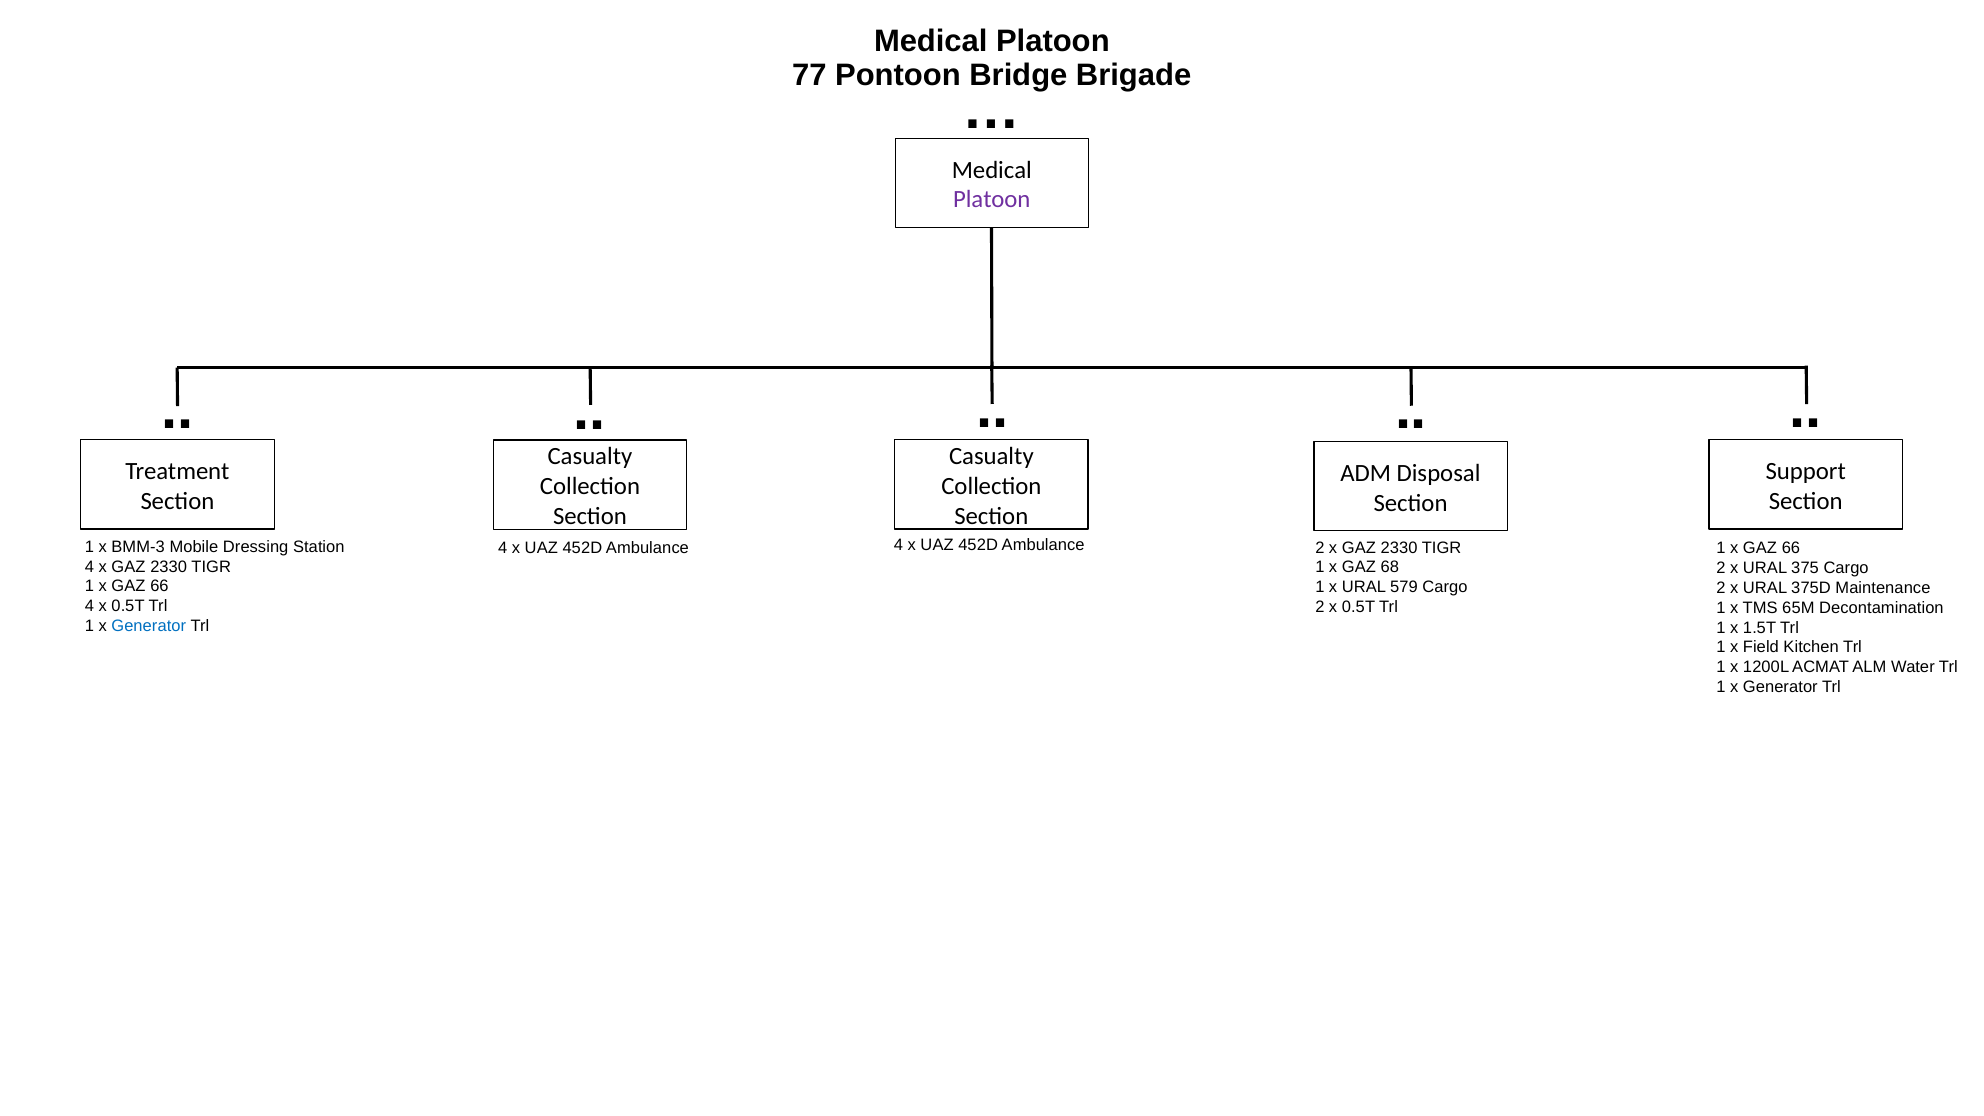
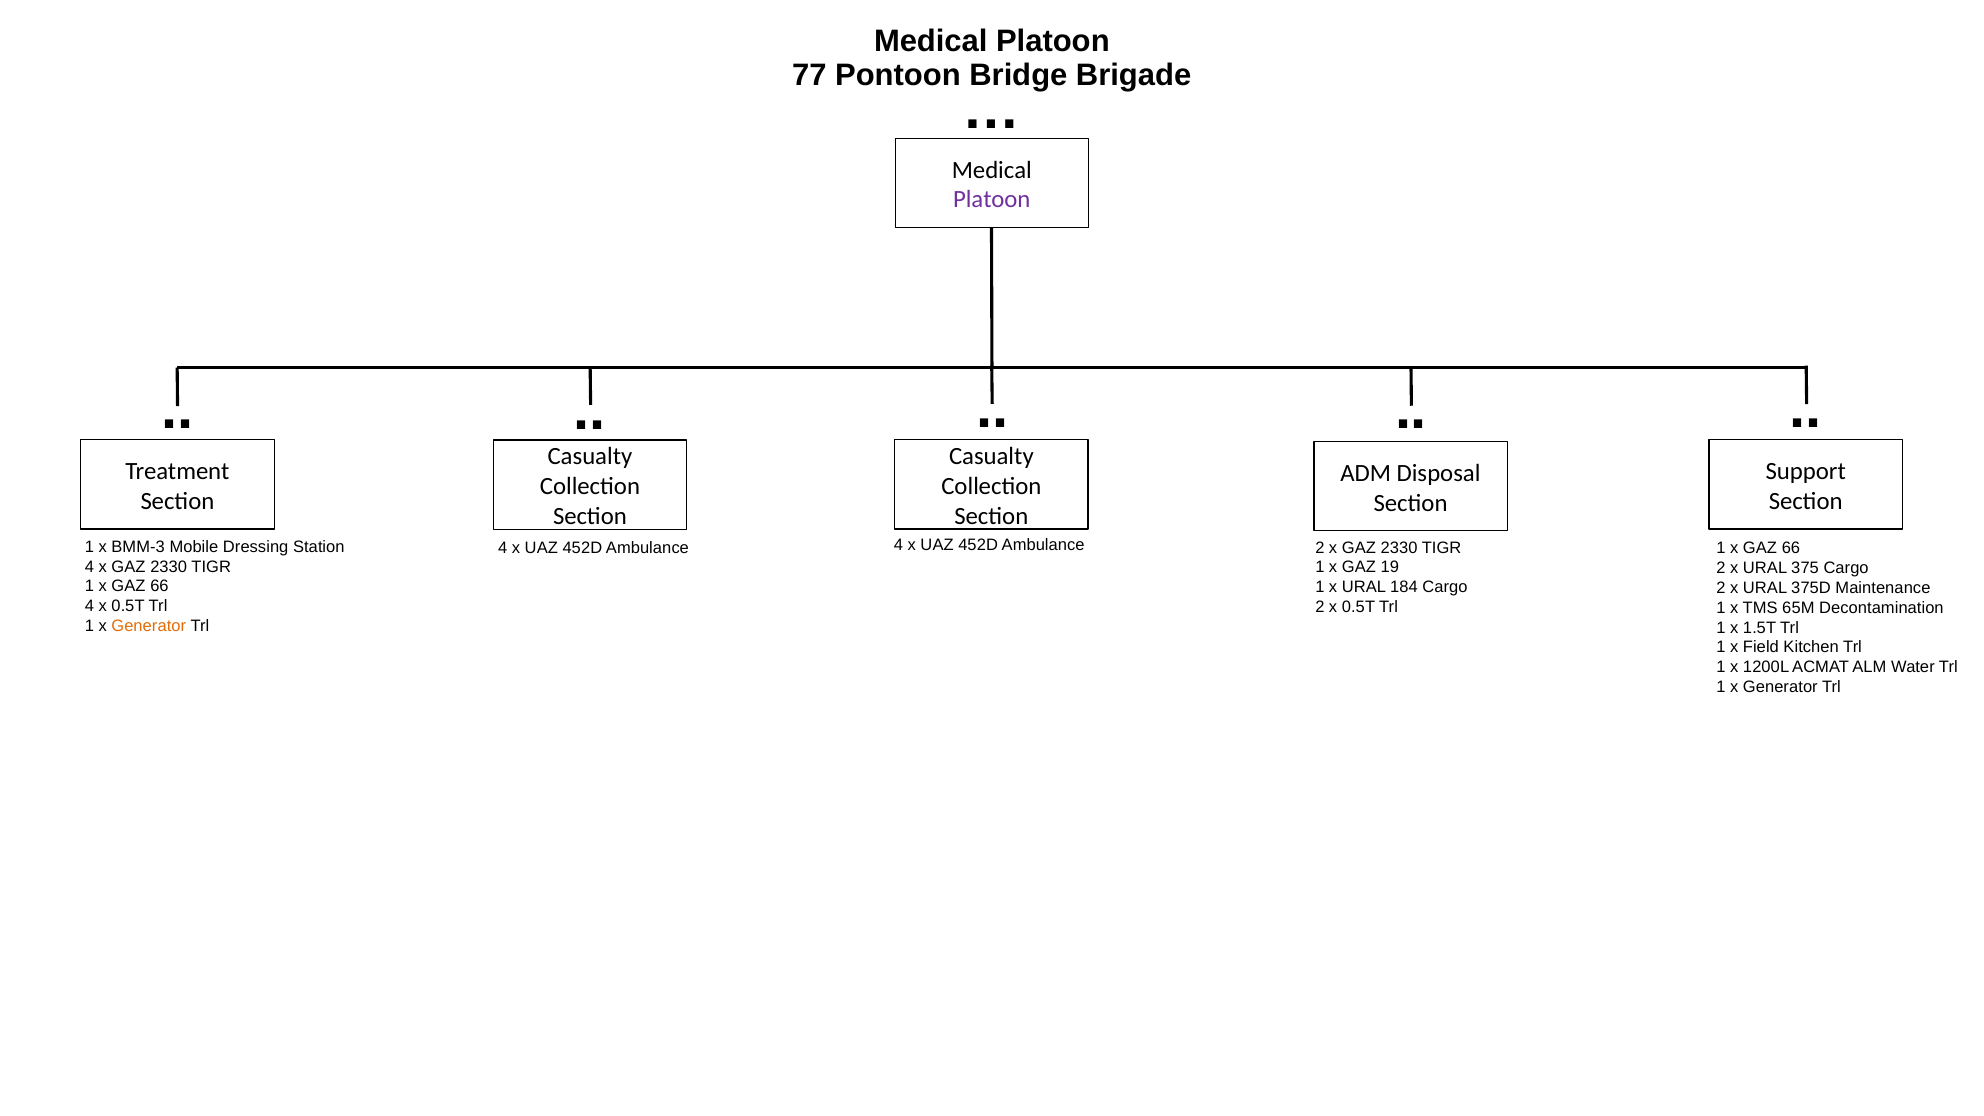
68: 68 -> 19 (1390, 567)
579: 579 -> 184 (1404, 587)
Generator colour: blue -> orange (149, 626)
